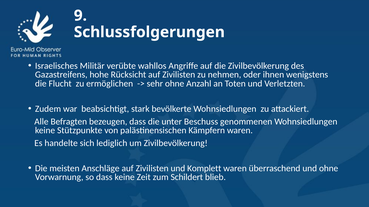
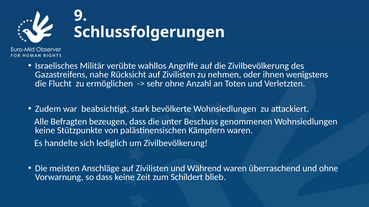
hohe: hohe -> nahe (99, 75)
Komplett: Komplett -> Während (204, 169)
